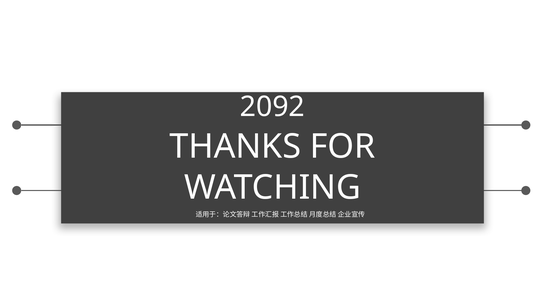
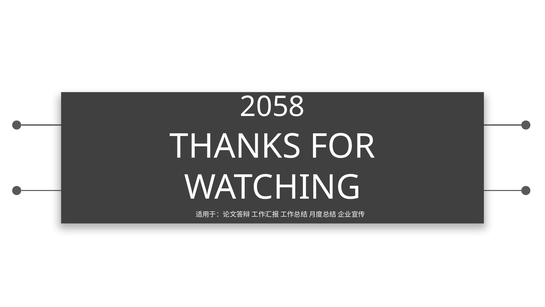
2092: 2092 -> 2058 (272, 107)
